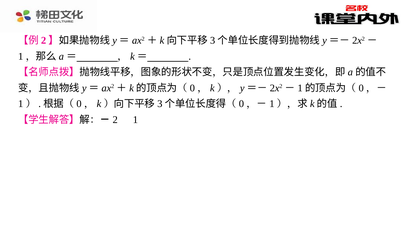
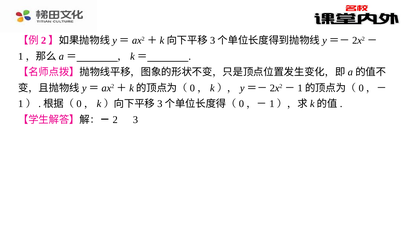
1: 1 -> 3 (135, 120)
